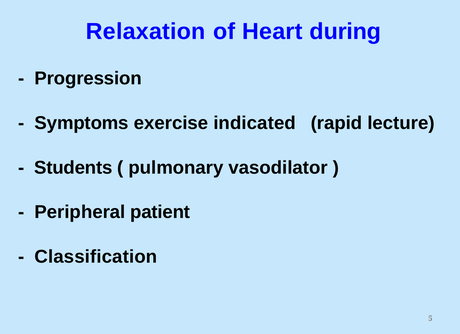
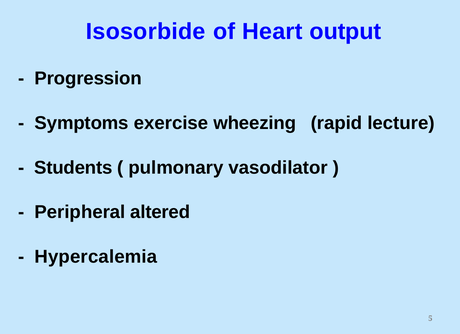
Relaxation: Relaxation -> Isosorbide (146, 32)
during: during -> output (345, 32)
indicated: indicated -> wheezing (255, 123)
patient: patient -> altered (160, 212)
Classification: Classification -> Hypercalemia (96, 257)
